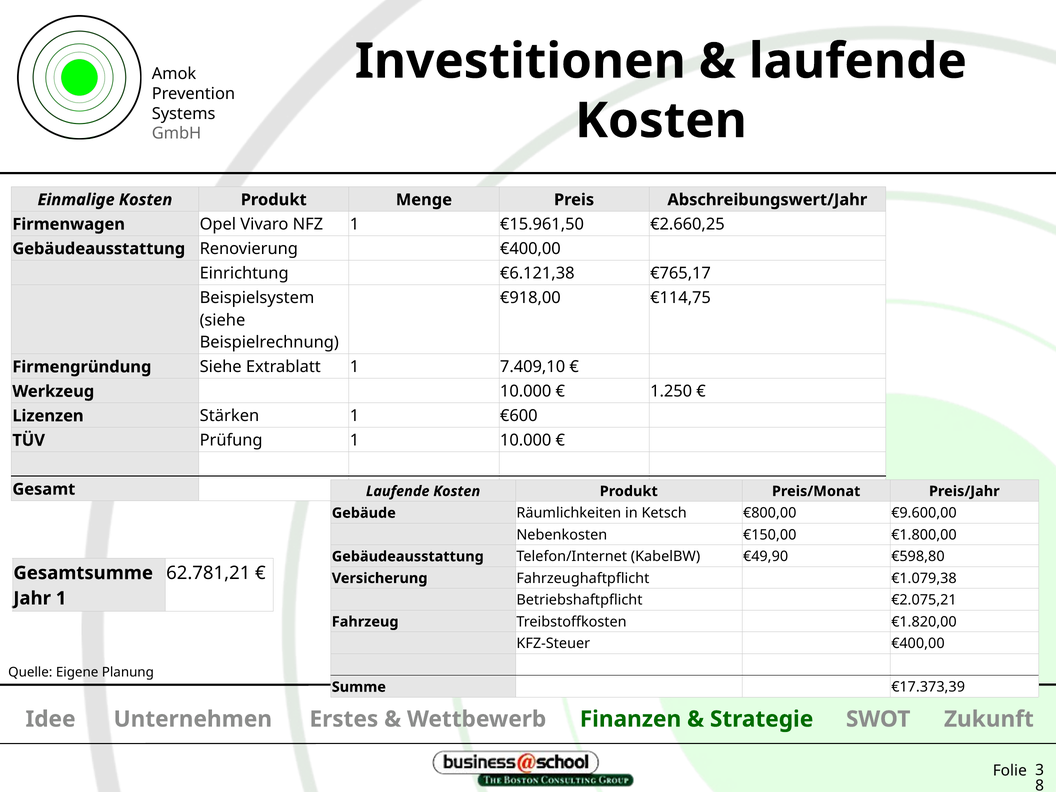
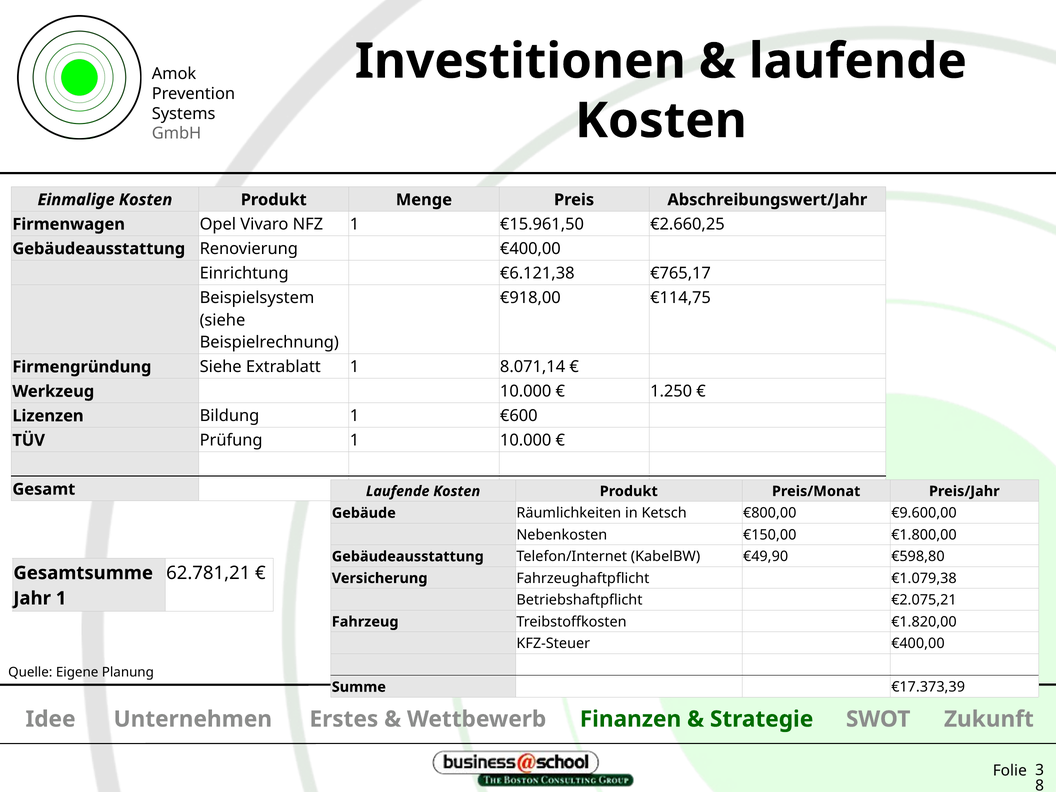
7.409,10: 7.409,10 -> 8.071,14 (533, 367)
Stärken: Stärken -> Bildung (230, 416)
